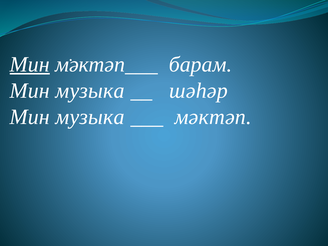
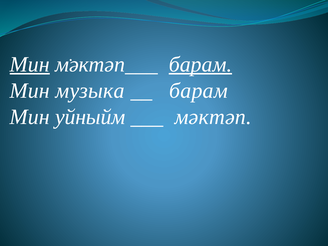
барам underline: none -> present (200, 64)
шәһәр: шәһәр -> барам (198, 91)
музыка: музыка -> уйныйм (90, 117)
